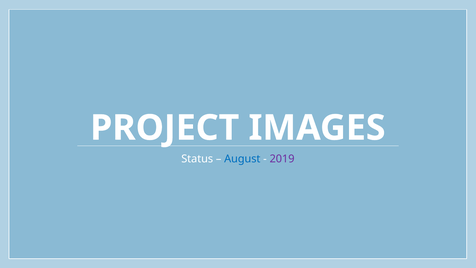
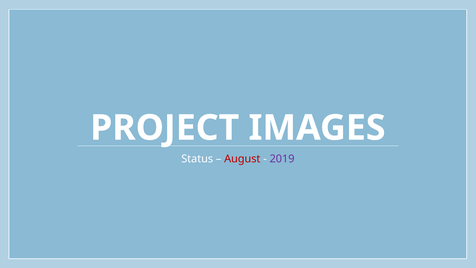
August colour: blue -> red (242, 159)
